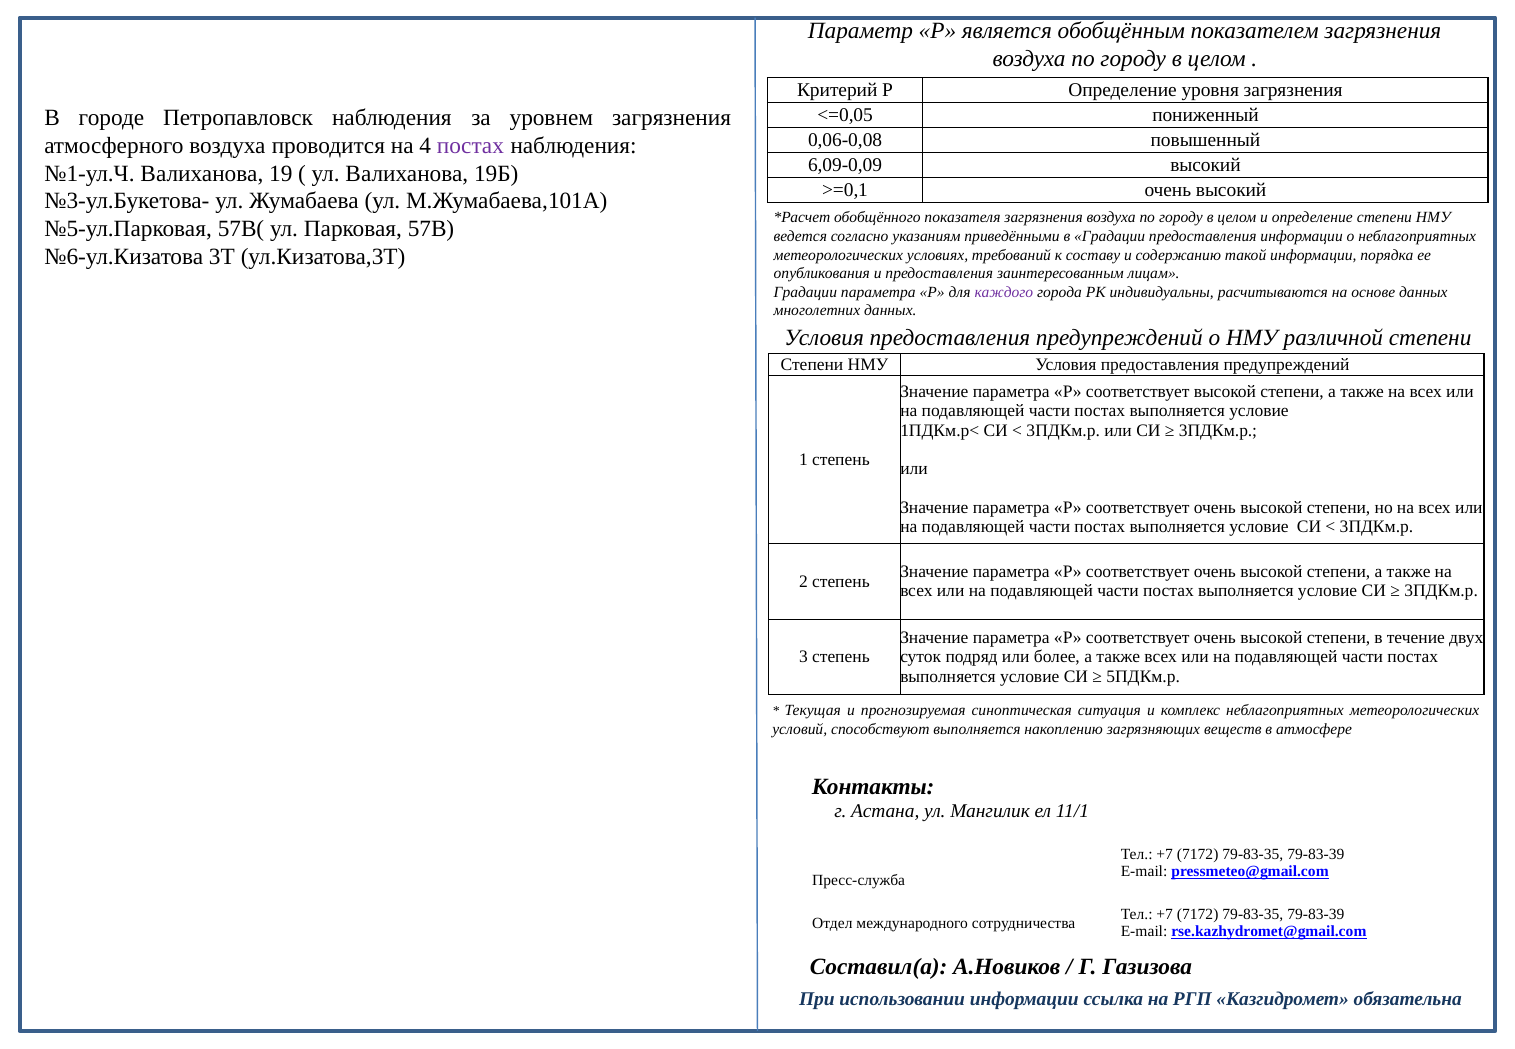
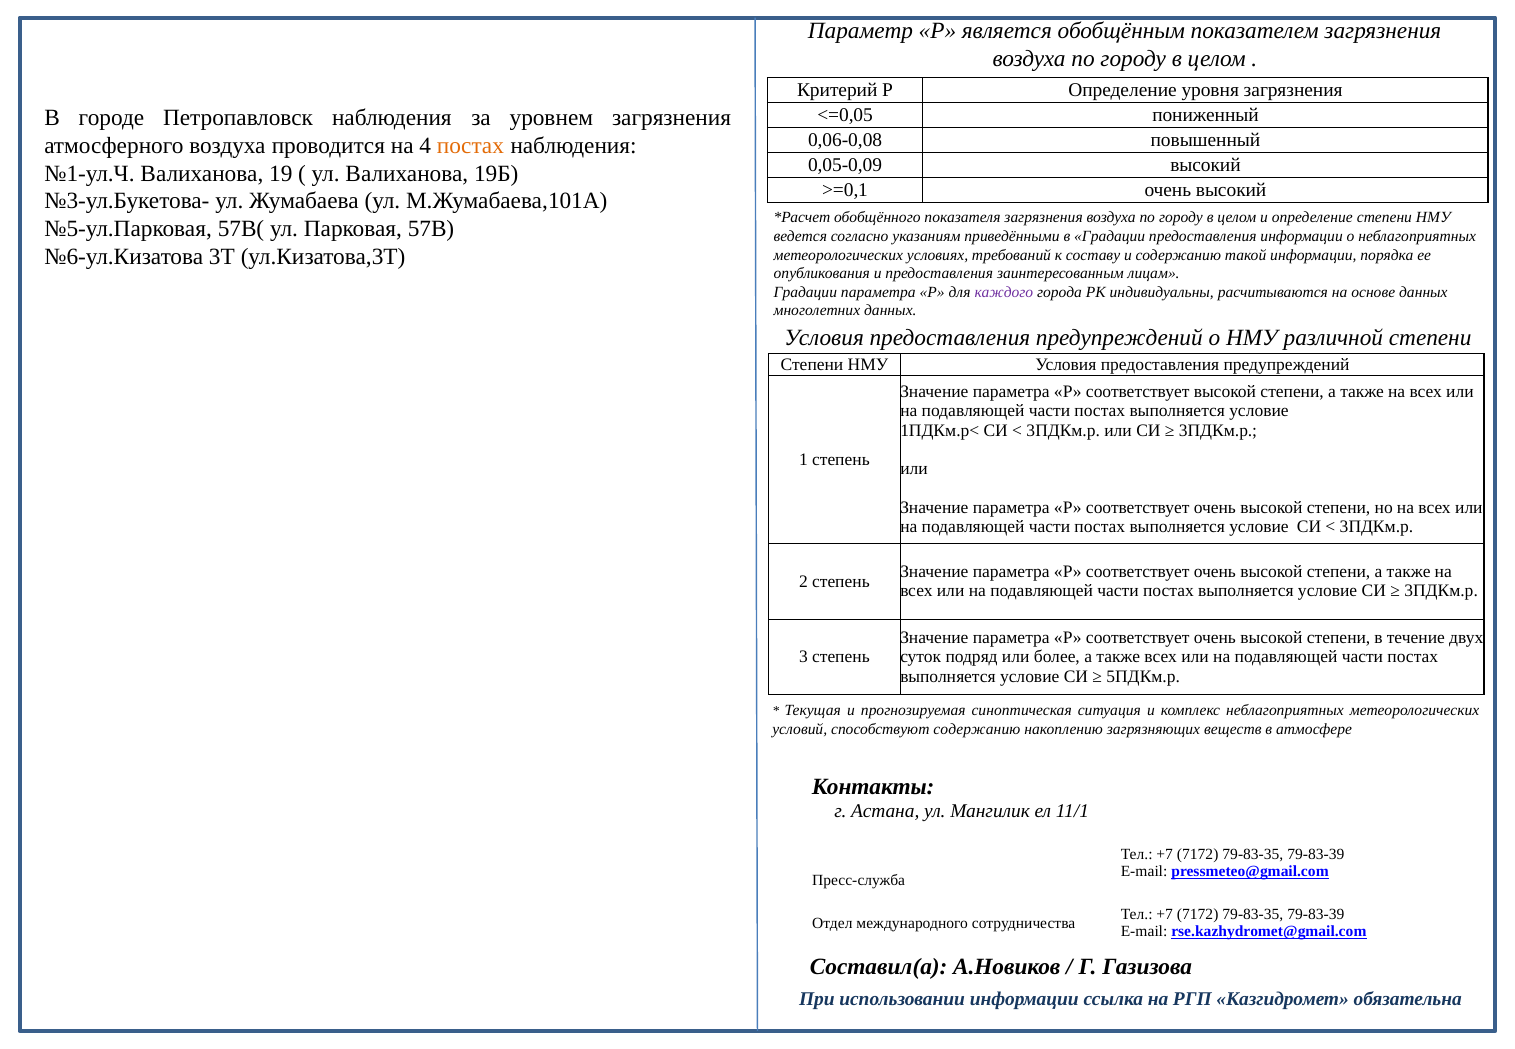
постах colour: purple -> orange (470, 145)
6,09-0,09: 6,09-0,09 -> 0,05-0,09 (845, 165)
способствуют выполняется: выполняется -> содержанию (977, 729)
